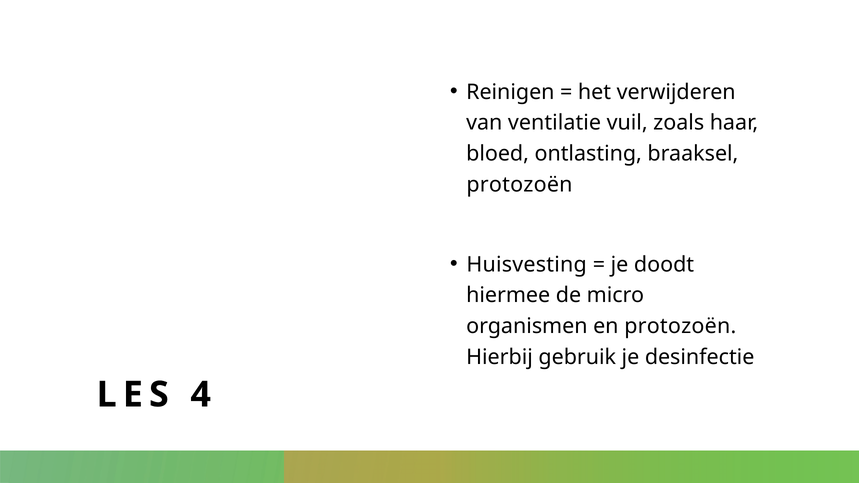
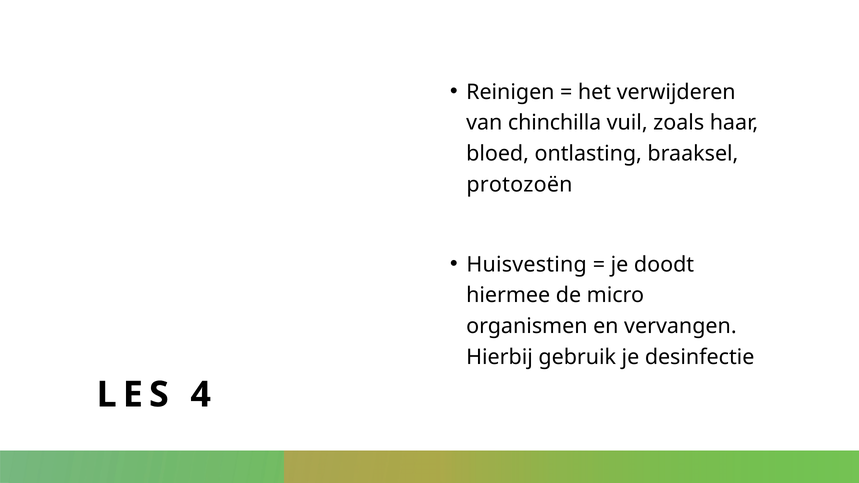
ventilatie: ventilatie -> chinchilla (555, 123)
en protozoën: protozoën -> vervangen (680, 326)
